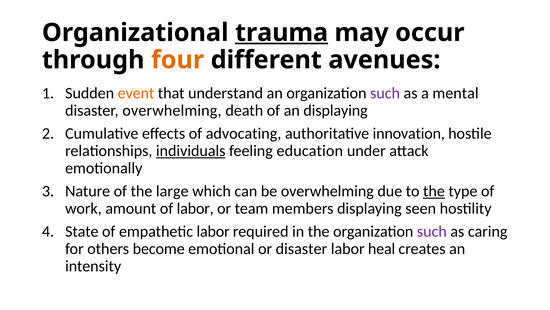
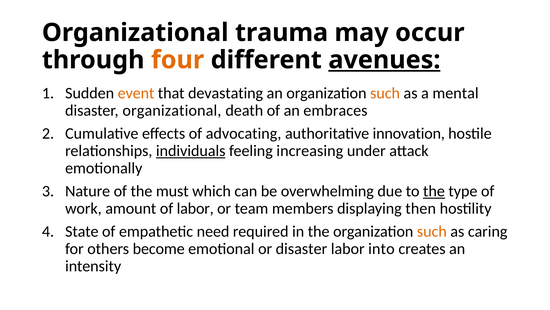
trauma underline: present -> none (282, 33)
avenues underline: none -> present (384, 60)
understand: understand -> devastating (226, 93)
such colour: purple -> orange (385, 93)
disaster overwhelming: overwhelming -> organizational (172, 110)
an displaying: displaying -> embraces (335, 110)
education: education -> increasing (310, 151)
large: large -> must (172, 191)
seen: seen -> then (421, 208)
empathetic labor: labor -> need (213, 231)
such colour: purple -> orange (432, 231)
heal: heal -> into (381, 249)
